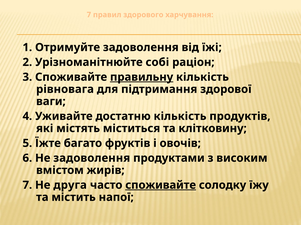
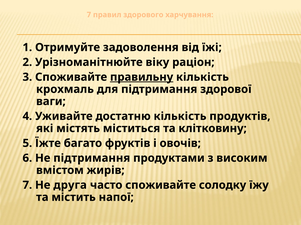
собі: собі -> віку (157, 62)
рівновага: рівновага -> крохмаль (65, 89)
Не задоволення: задоволення -> підтримання (92, 159)
споживайте underline: present -> none (161, 186)
